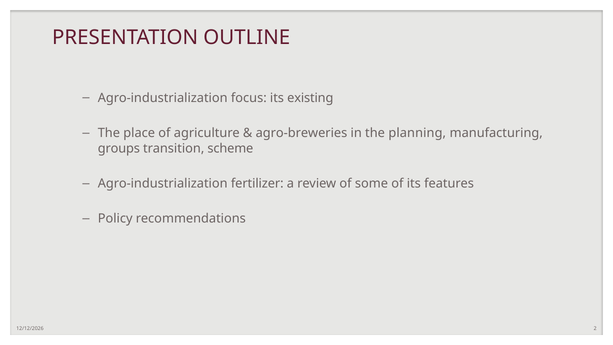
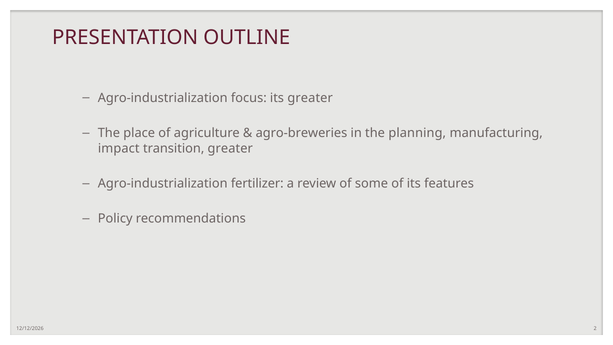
its existing: existing -> greater (310, 98)
groups: groups -> impact (119, 148)
transition scheme: scheme -> greater (230, 148)
